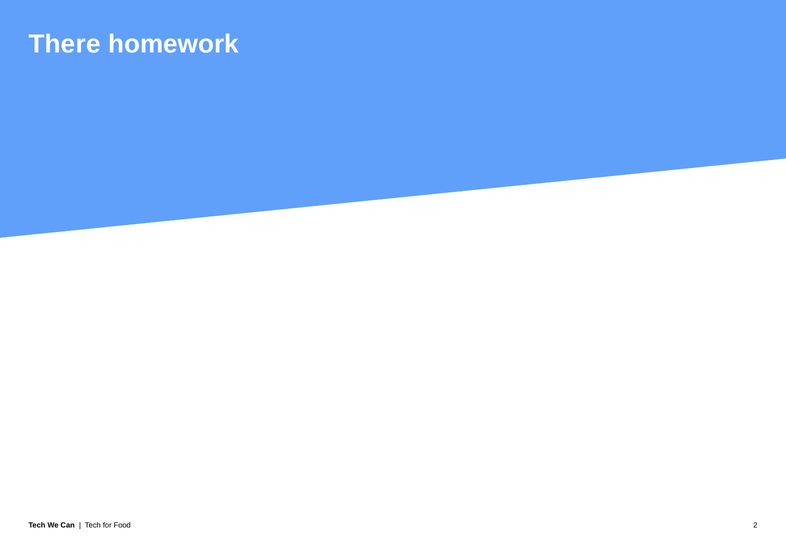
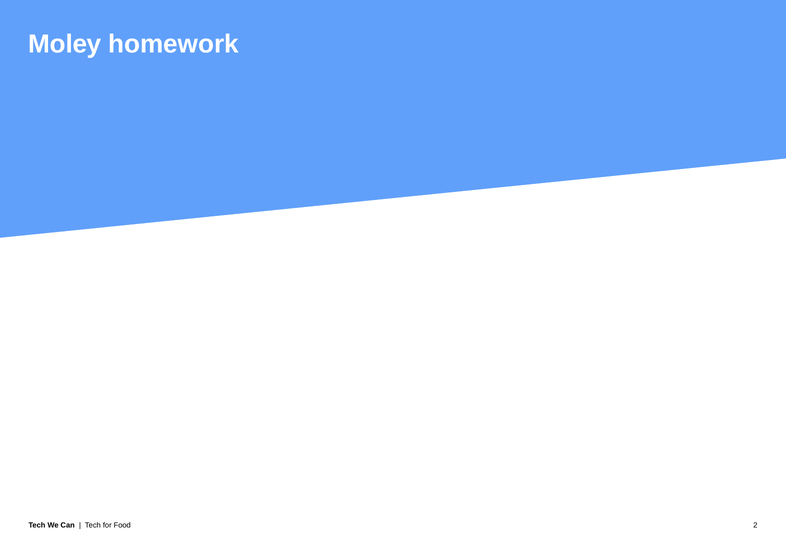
There: There -> Moley (65, 44)
